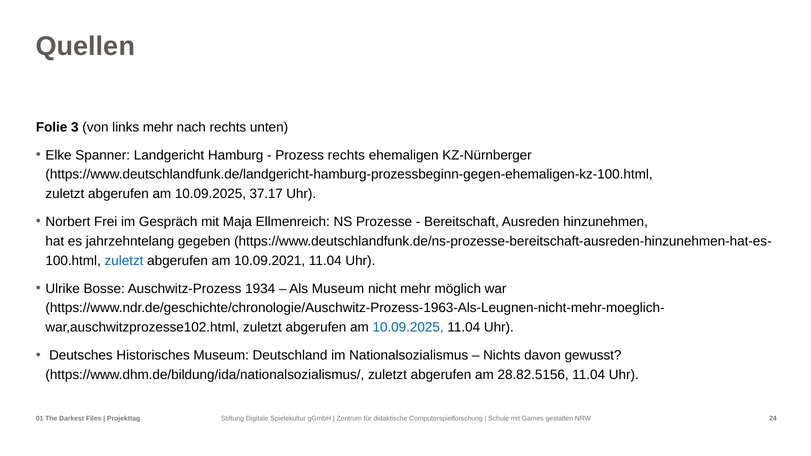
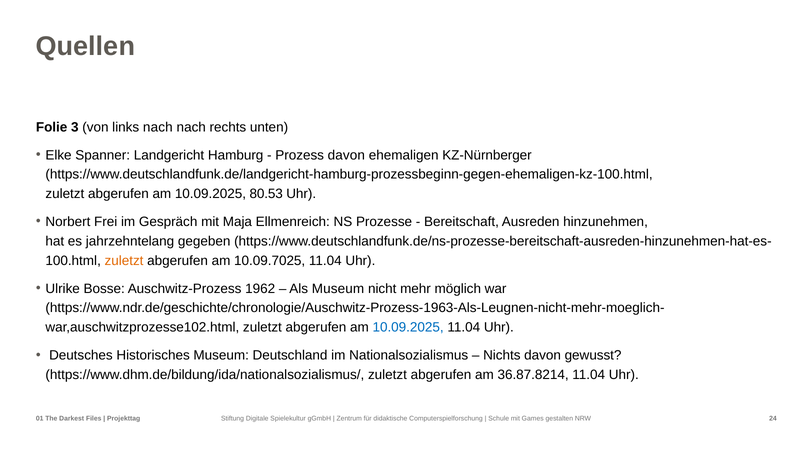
links mehr: mehr -> nach (158, 127)
Prozess rechts: rechts -> davon (346, 155)
37.17: 37.17 -> 80.53 (266, 194)
zuletzt colour: blue -> orange (124, 261)
10.09.2021: 10.09.2021 -> 10.09.7025 (270, 261)
1934: 1934 -> 1962 (260, 289)
28.82.5156: 28.82.5156 -> 36.87.8214 (533, 375)
